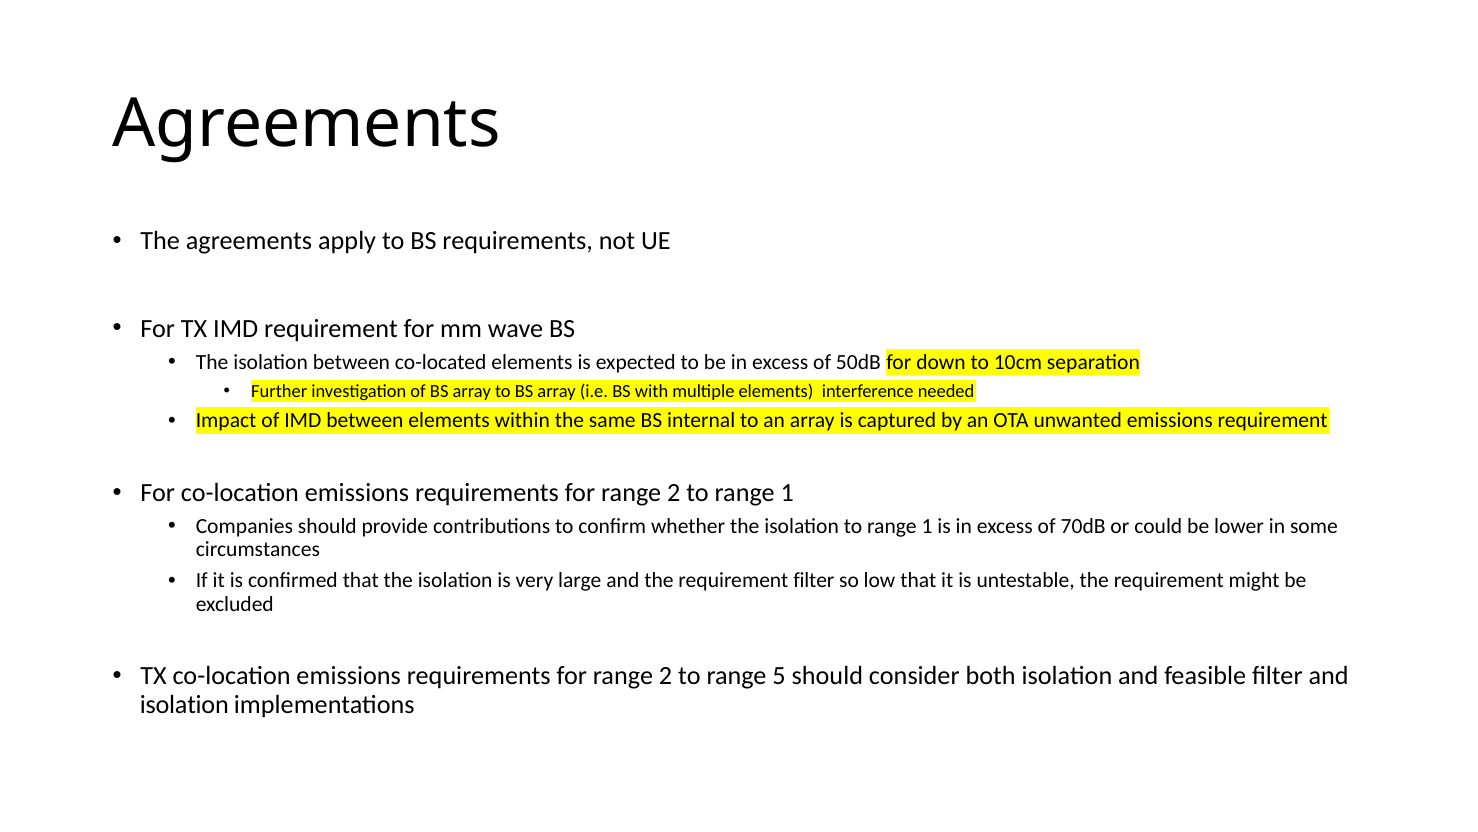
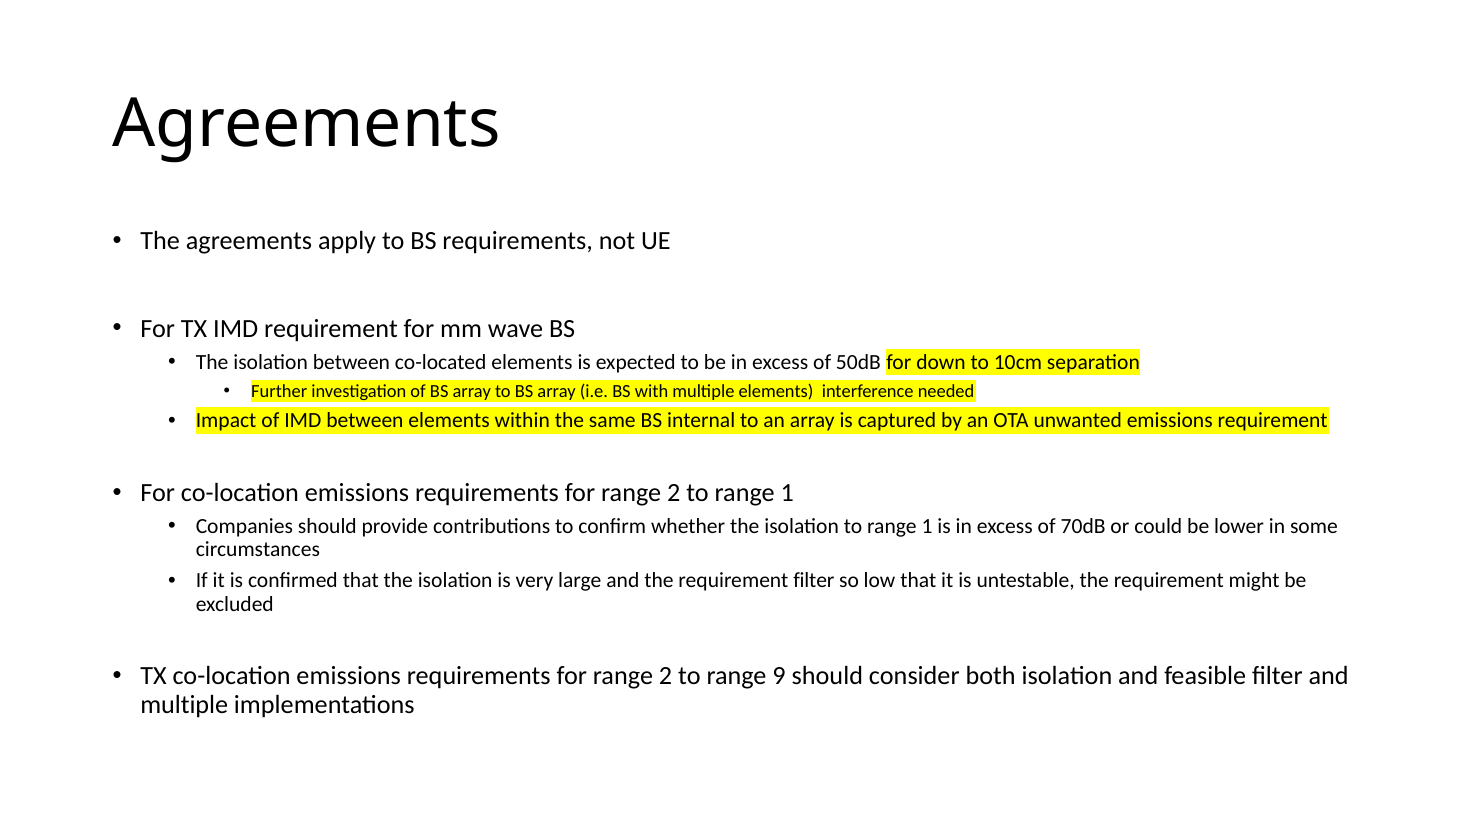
5: 5 -> 9 (779, 676)
isolation: isolation -> multiple (184, 704)
